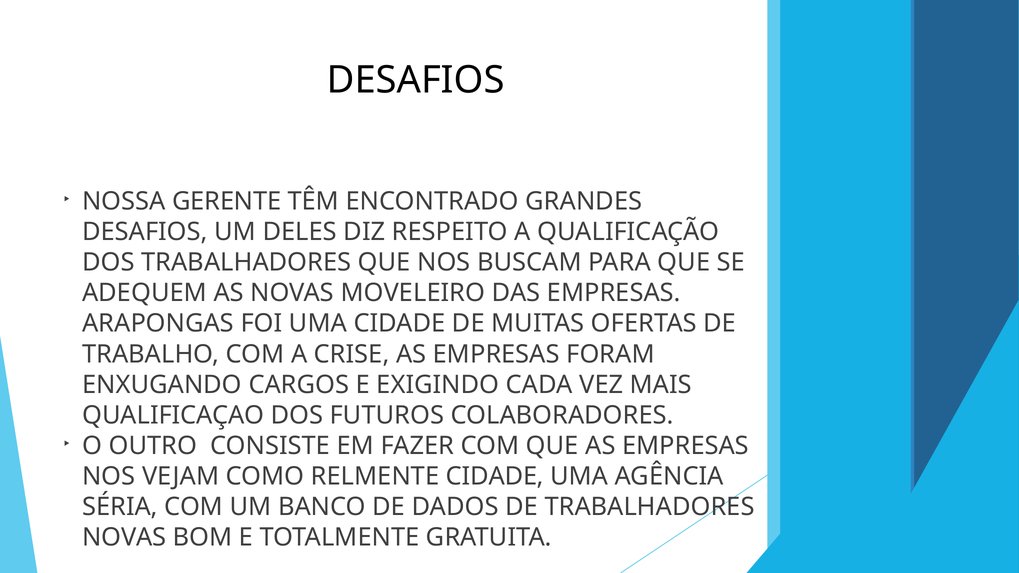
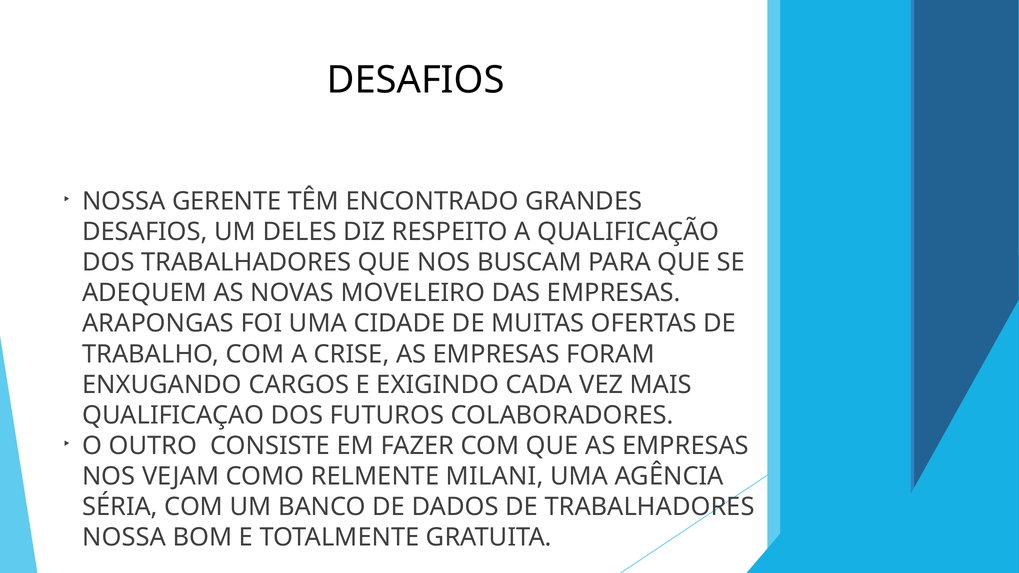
RELMENTE CIDADE: CIDADE -> MILANI (495, 477)
NOVAS: NOVAS -> NOSSA (124, 538)
